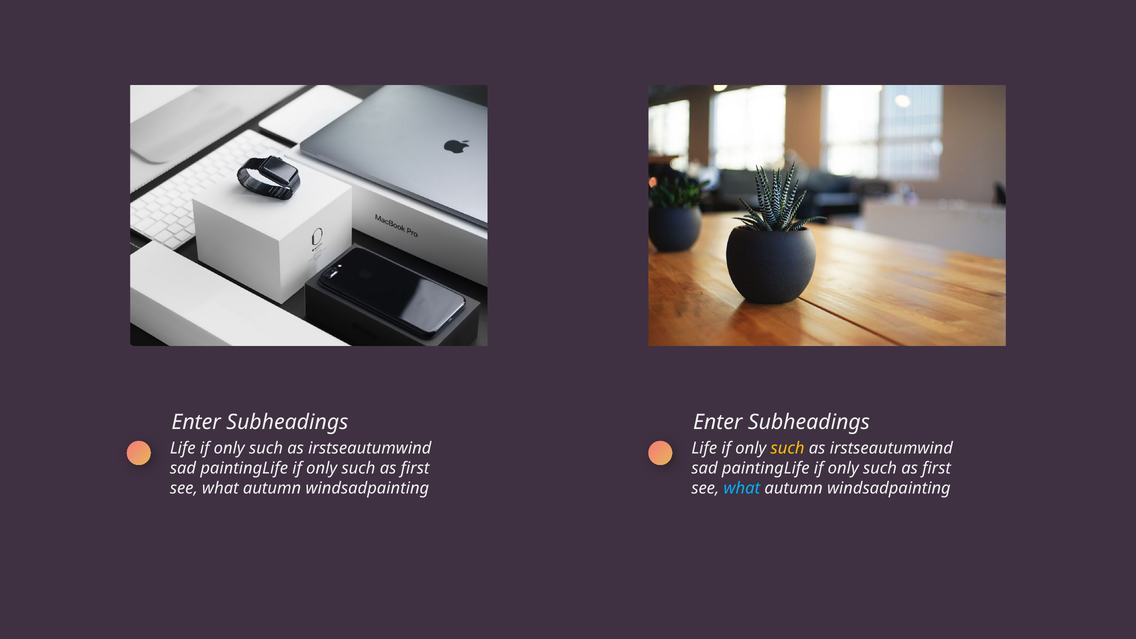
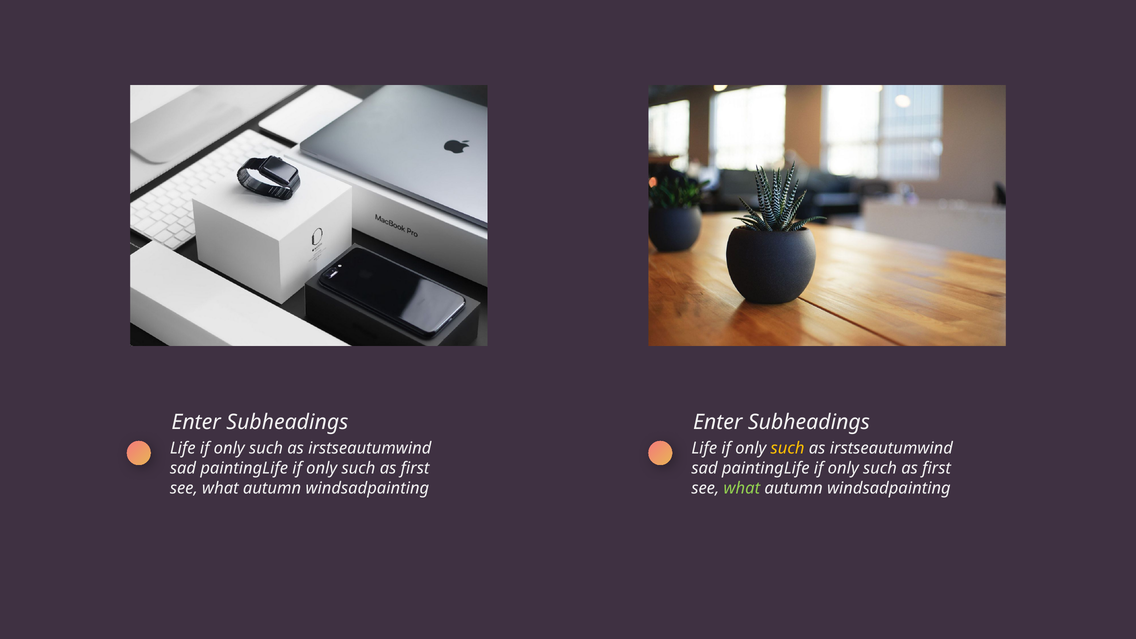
what colour: light blue -> light green (742, 488)
